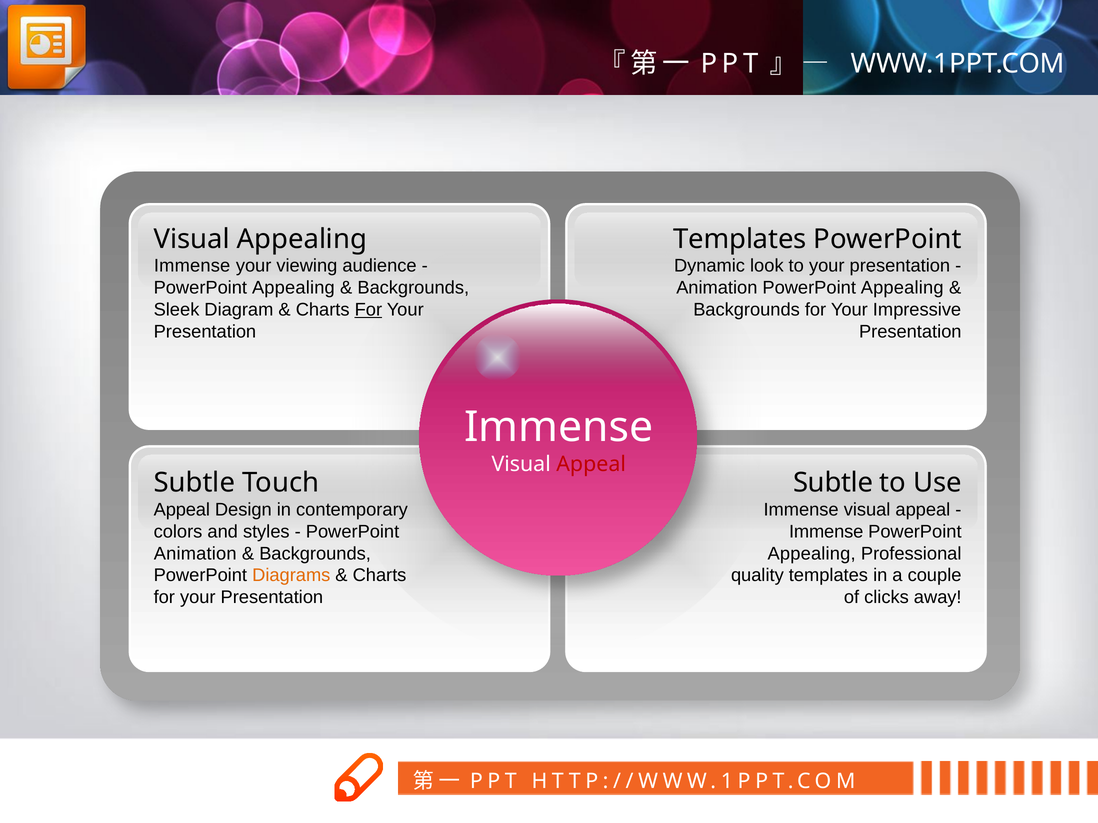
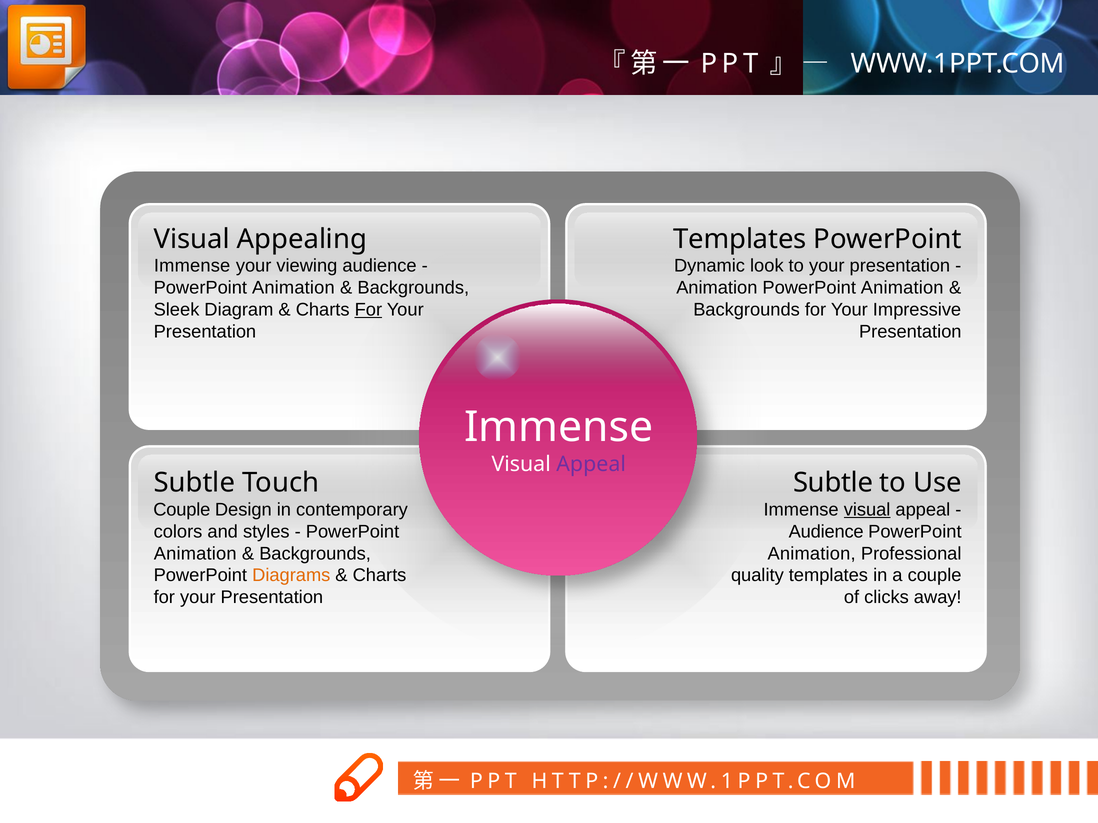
Appealing: Appealing -> Animation (293, 288)
Animation PowerPoint Appealing: Appealing -> Animation (902, 288)
Appeal colour: red -> purple (591, 464)
Appeal: Appeal -> Couple (182, 510)
visual underline: none -> present (867, 510)
Immense: Immense -> Audience (826, 532)
Appealing: Appealing -> Animation (812, 554)
